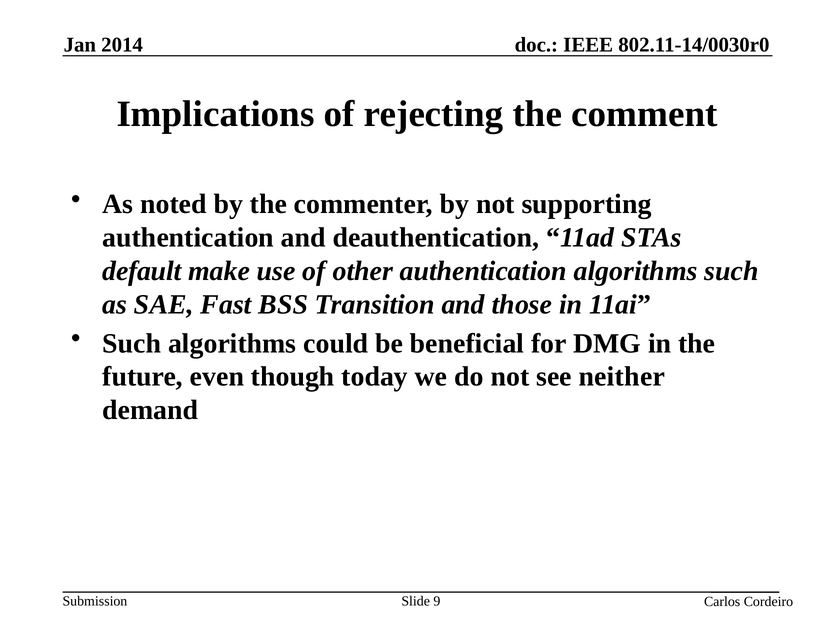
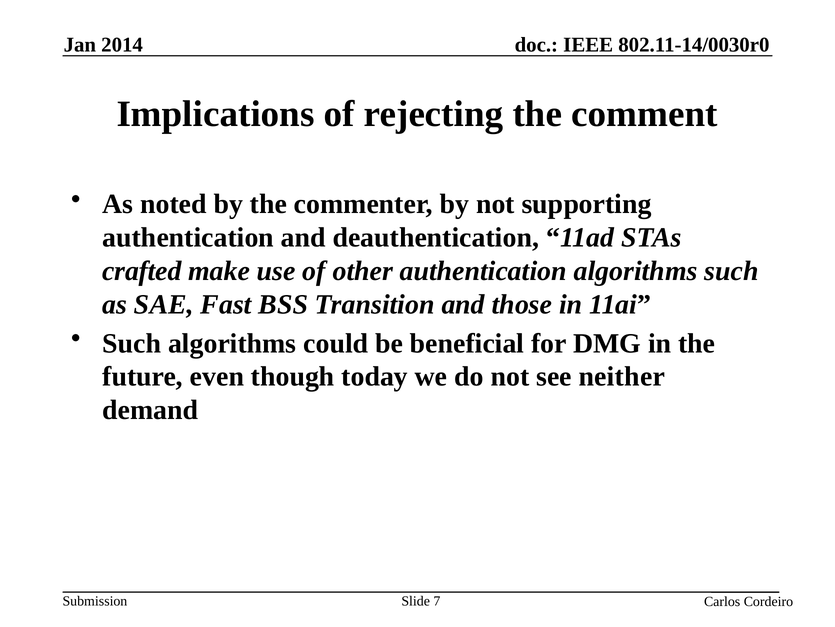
default: default -> crafted (142, 271)
9: 9 -> 7 (437, 601)
